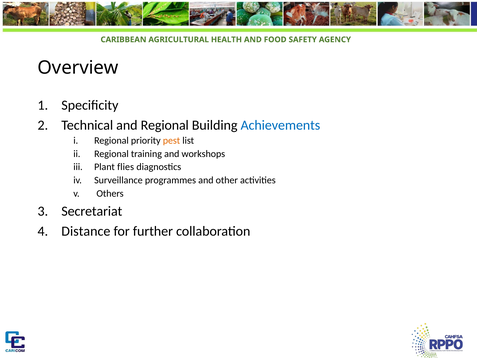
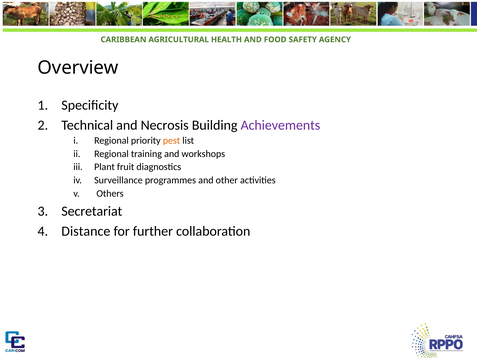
and Regional: Regional -> Necrosis (165, 125)
Achievements colour: blue -> purple (280, 125)
flies: flies -> fruit (126, 167)
